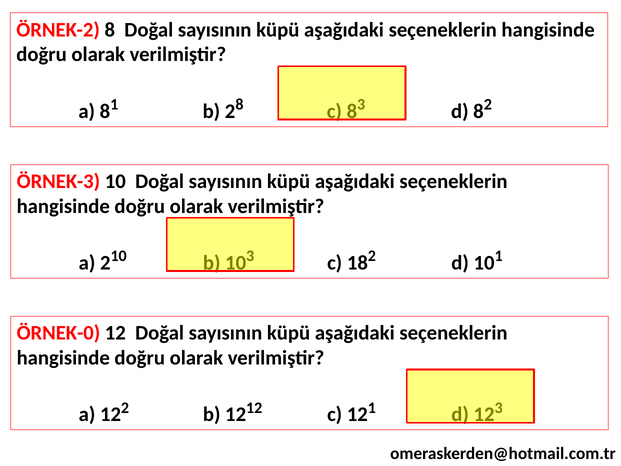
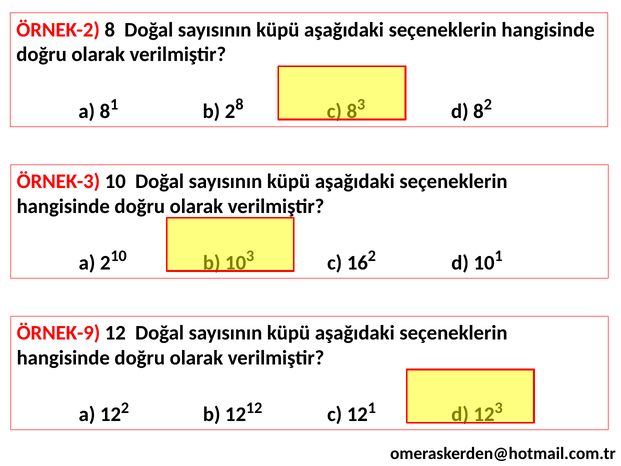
18: 18 -> 16 (357, 263)
ÖRNEK-0: ÖRNEK-0 -> ÖRNEK-9 (58, 333)
